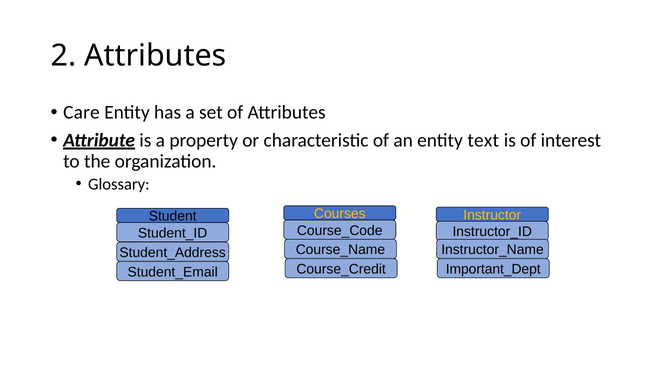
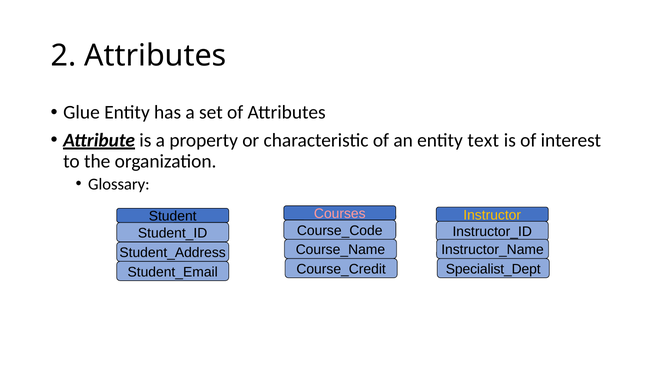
Care: Care -> Glue (82, 112)
Courses colour: yellow -> pink (340, 214)
Important_Dept: Important_Dept -> Specialist_Dept (493, 269)
